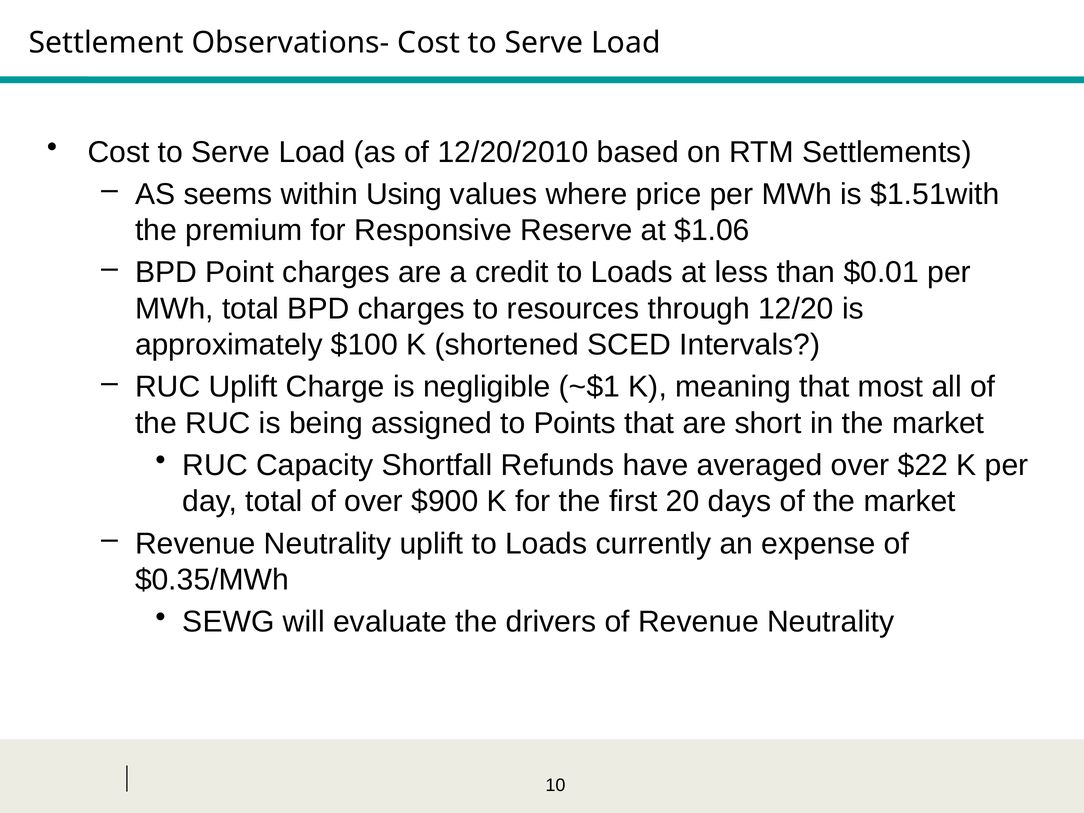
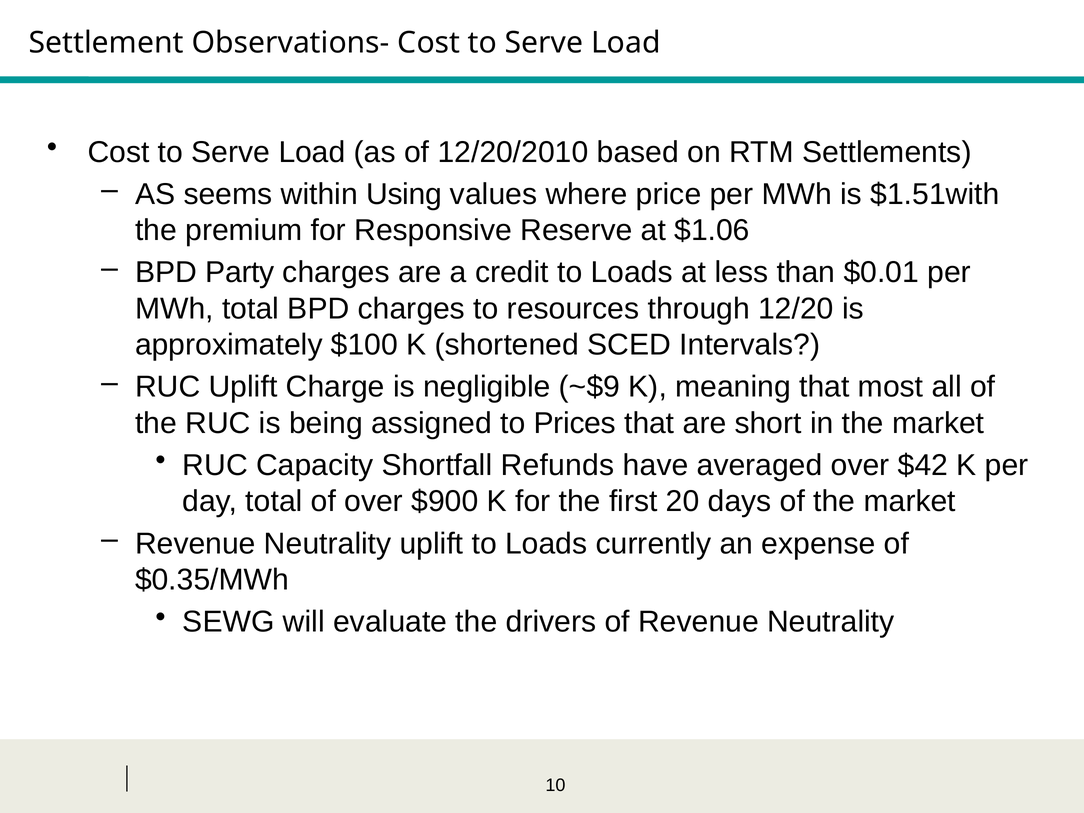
Point: Point -> Party (240, 273)
~$1: ~$1 -> ~$9 (589, 387)
Points: Points -> Prices (575, 423)
$22: $22 -> $42 (923, 465)
